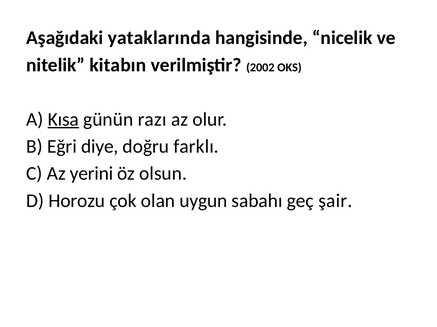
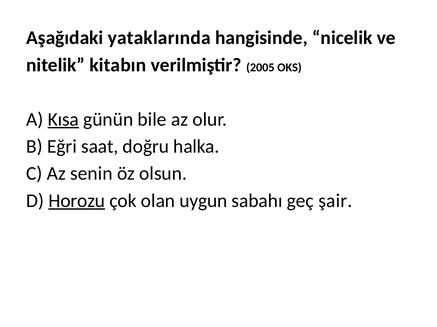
2002: 2002 -> 2005 (260, 68)
razı: razı -> bile (152, 120)
diye: diye -> saat (100, 147)
farklı: farklı -> halka (196, 147)
yerini: yerini -> senin (91, 174)
Horozu underline: none -> present (77, 201)
